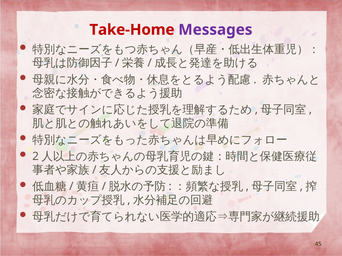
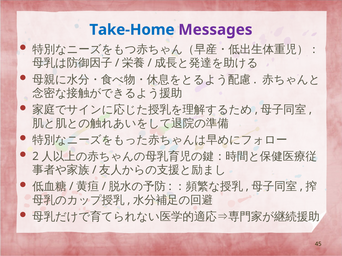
Take-Home colour: red -> blue (132, 30)
